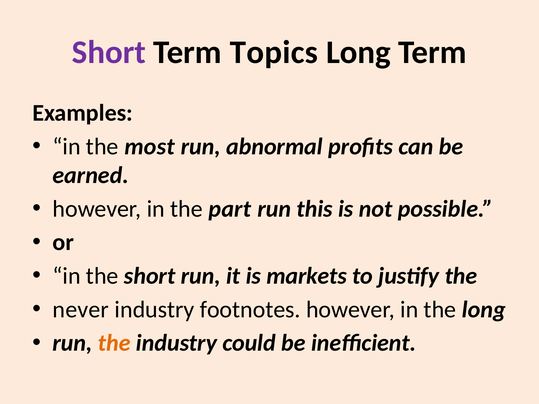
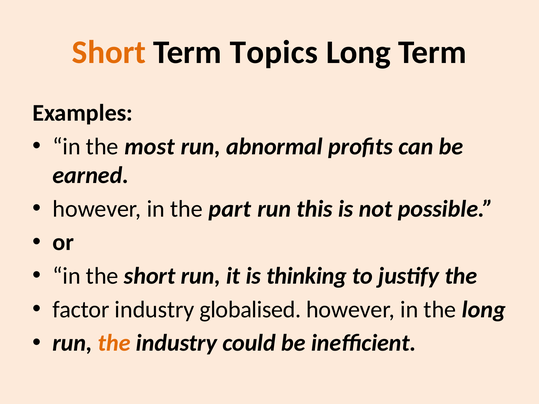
Short colour: purple -> orange (109, 52)
markets: markets -> thinking (307, 276)
never: never -> factor (81, 310)
footnotes: footnotes -> globalised (250, 310)
